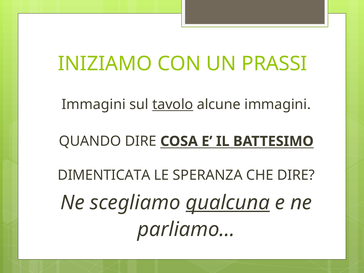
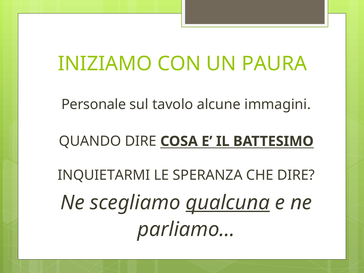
PRASSI: PRASSI -> PAURA (274, 64)
Immagini: Immagini -> Personale (94, 105)
tavolo underline: present -> none (173, 105)
DIMENTICATA: DIMENTICATA -> INQUIETARMI (104, 175)
